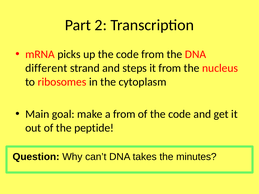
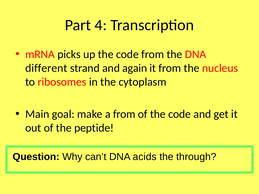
2: 2 -> 4 (101, 25)
steps: steps -> again (135, 68)
takes: takes -> acids (145, 157)
minutes: minutes -> through (196, 157)
